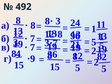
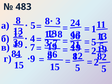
492: 492 -> 483 (23, 7)
8: 8 -> 5 (33, 25)
7: 7 -> 4 (33, 39)
